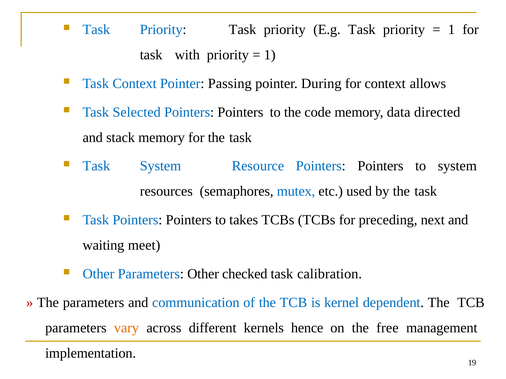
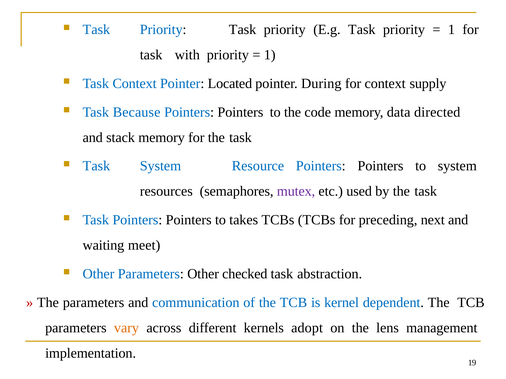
Passing: Passing -> Located (230, 84)
allows: allows -> supply (428, 84)
Selected: Selected -> Because (137, 112)
mutex colour: blue -> purple (296, 192)
calibration: calibration -> abstraction (330, 274)
hence: hence -> adopt (307, 328)
free: free -> lens (388, 328)
